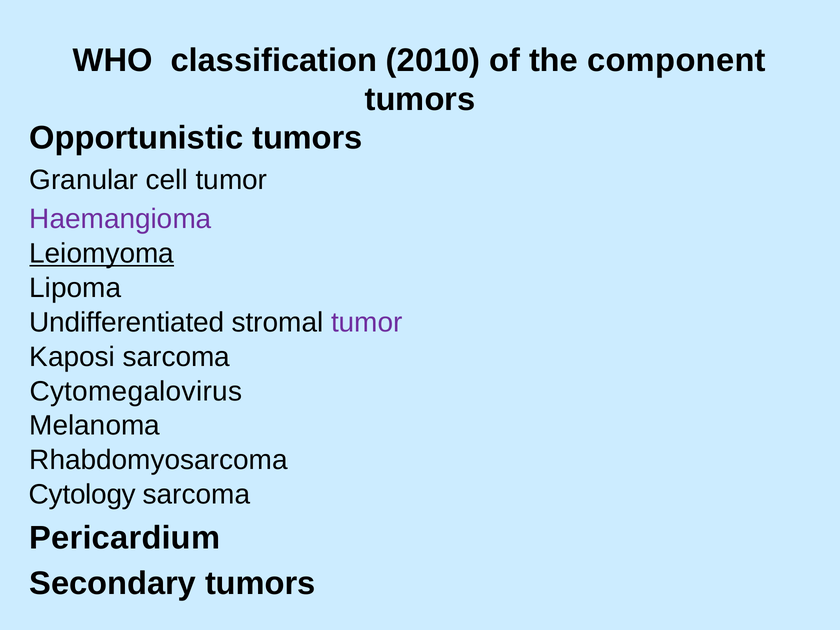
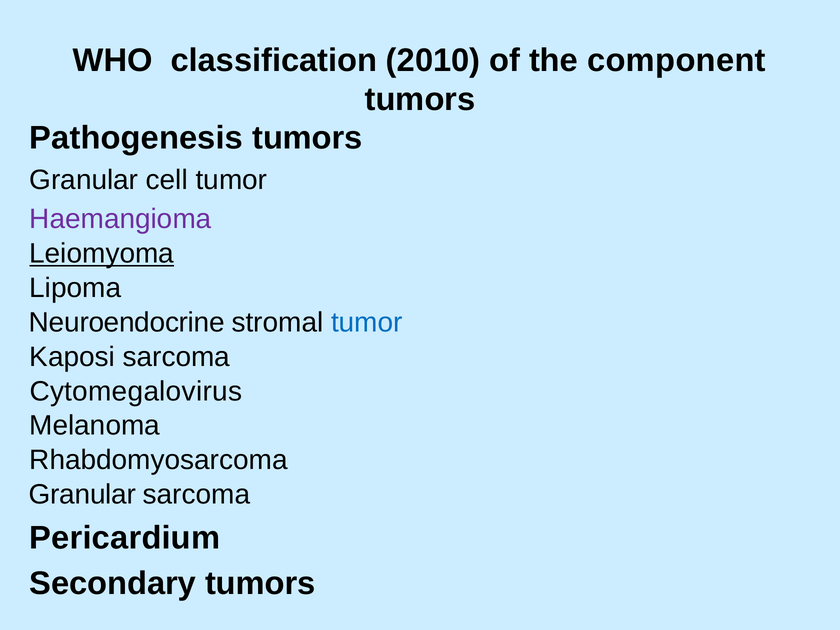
Opportunistic: Opportunistic -> Pathogenesis (136, 138)
Undifferentiated: Undifferentiated -> Neuroendocrine (127, 322)
tumor colour: purple -> blue (367, 322)
Cytology: Cytology -> Granular (82, 495)
